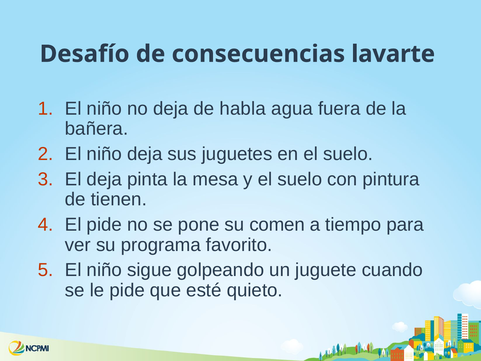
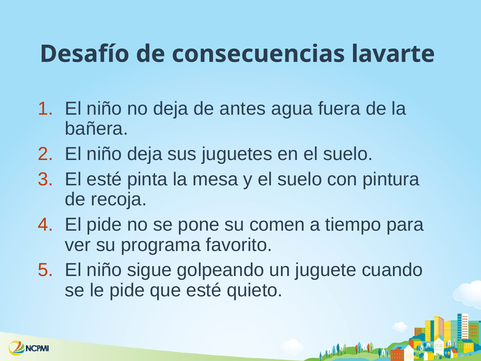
habla: habla -> antes (243, 108)
El deja: deja -> esté (104, 179)
tienen: tienen -> recoja (119, 199)
